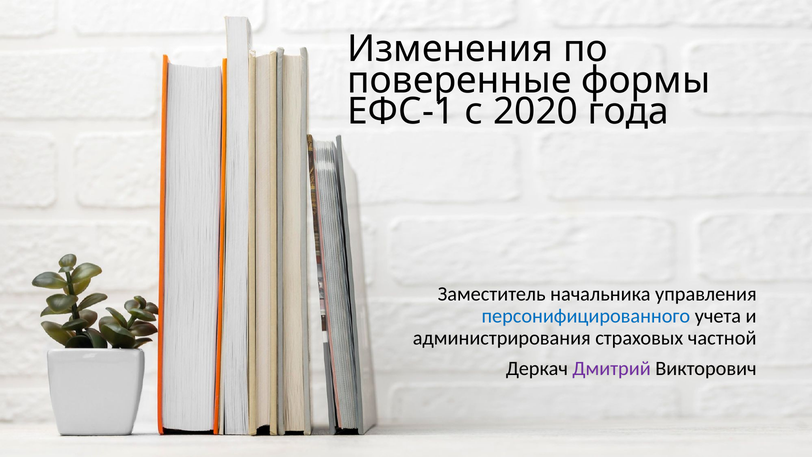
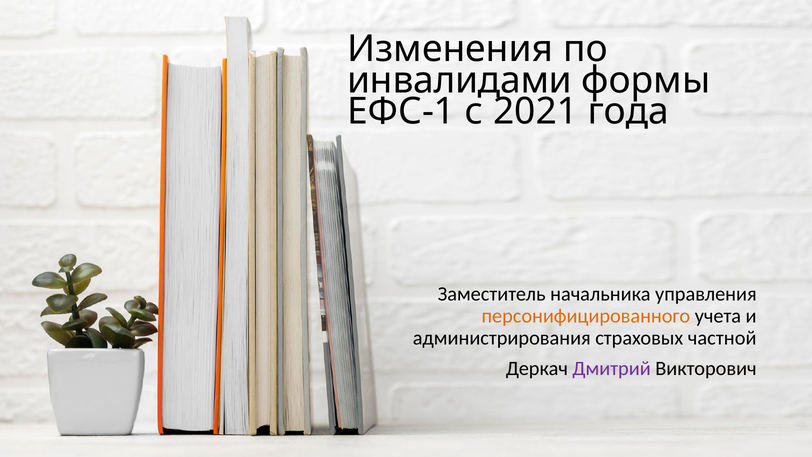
поверенные: поверенные -> инвалидами (460, 80)
2020: 2020 -> 2021 (536, 112)
персонифицированного colour: blue -> orange (586, 316)
